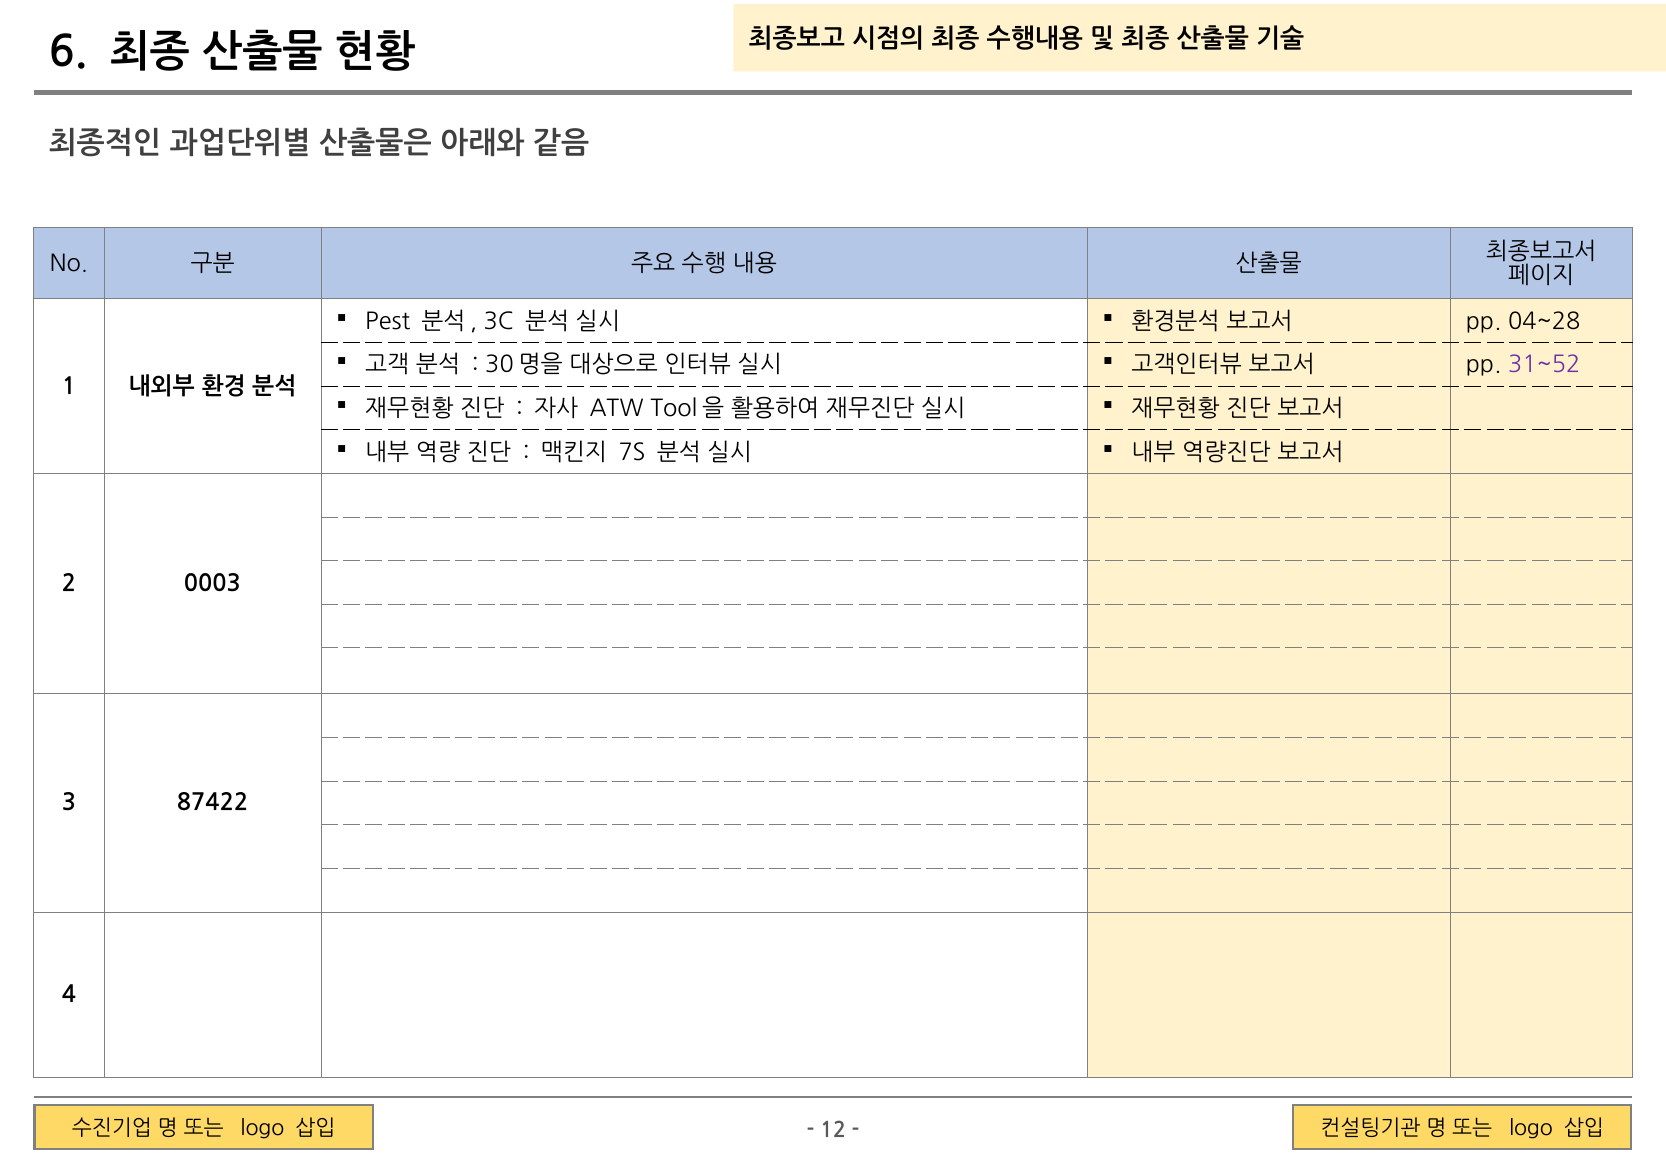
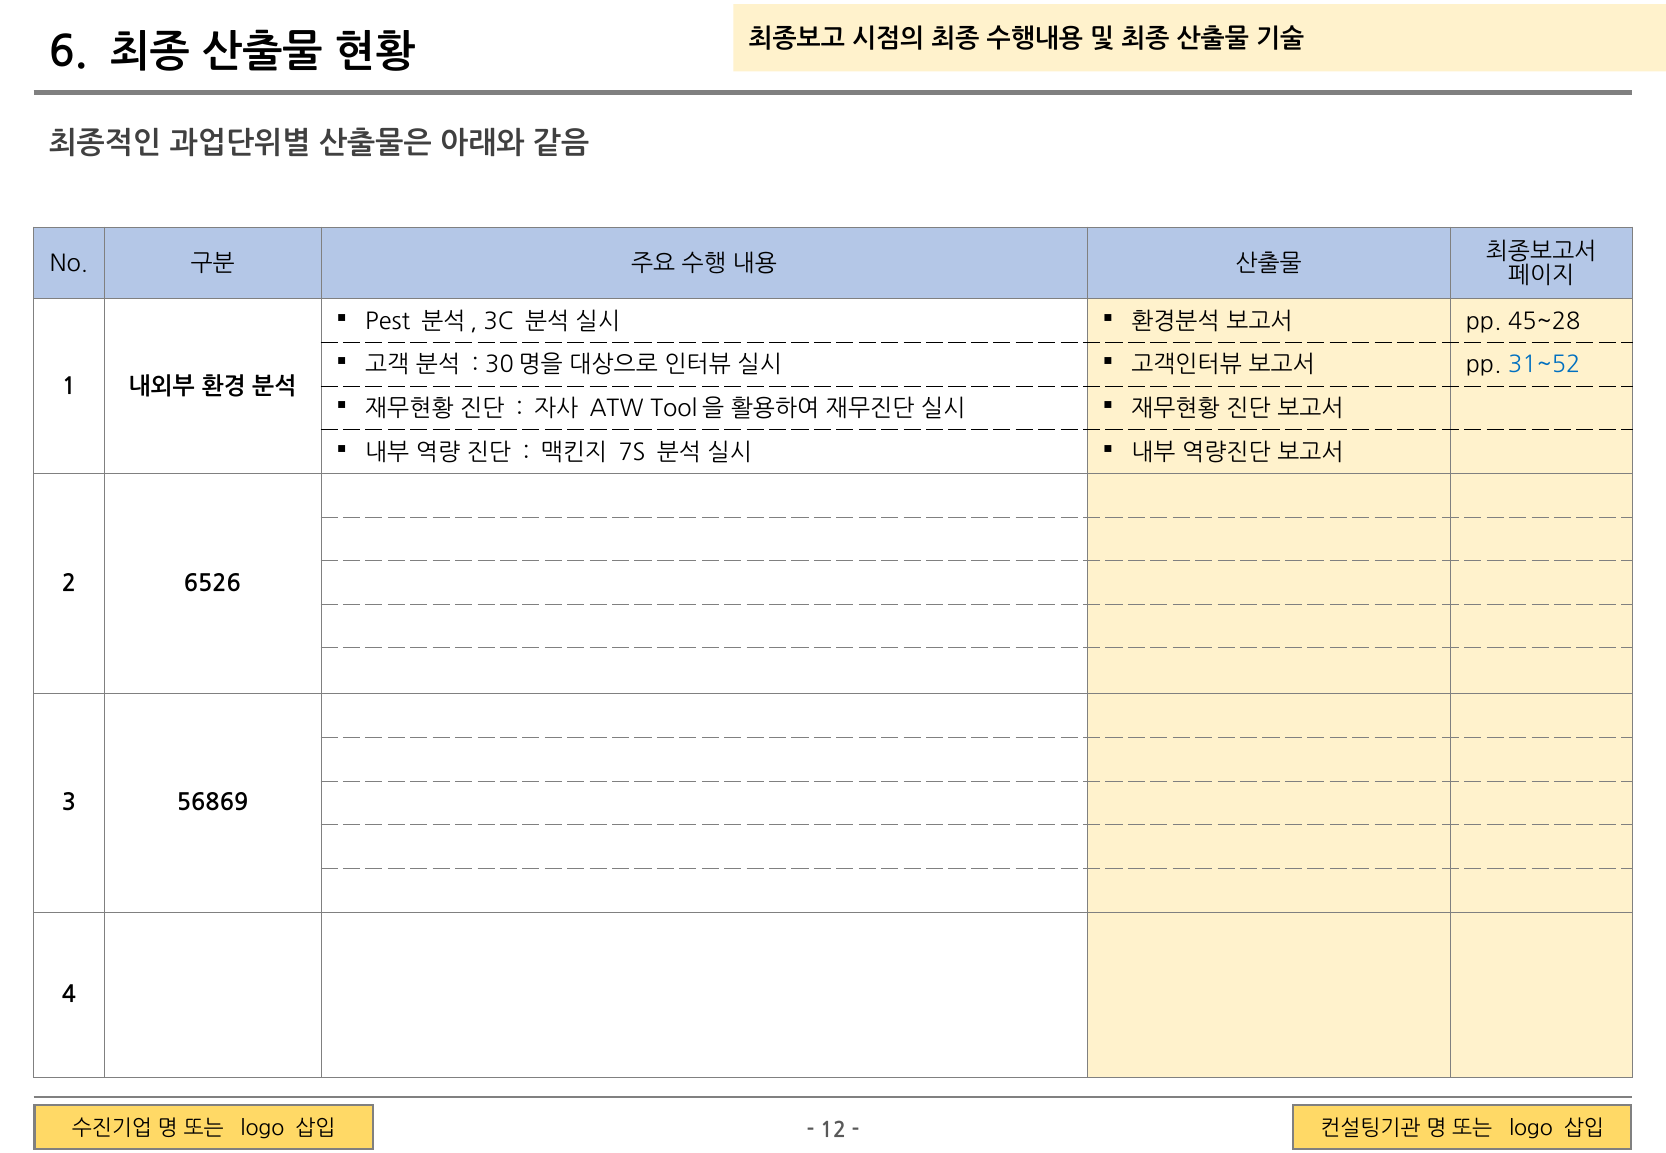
04~28: 04~28 -> 45~28 (1544, 321)
31~52 colour: purple -> blue (1544, 365)
0003: 0003 -> 6526 (212, 584)
87422: 87422 -> 56869 (213, 803)
